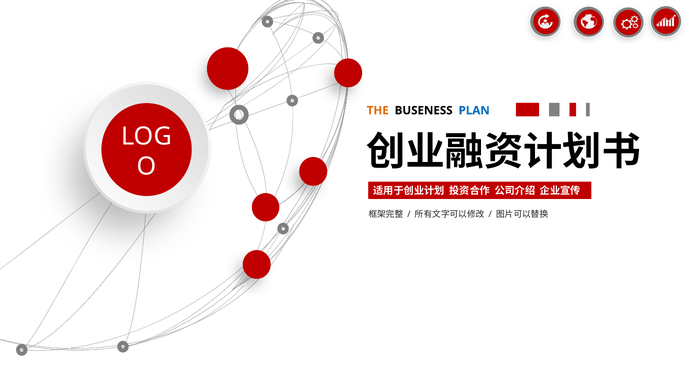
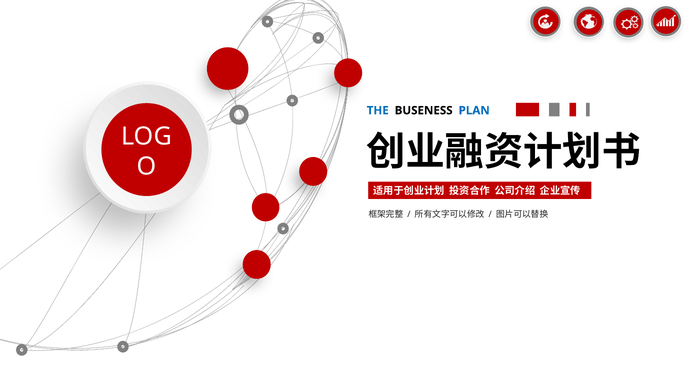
THE colour: orange -> blue (378, 110)
